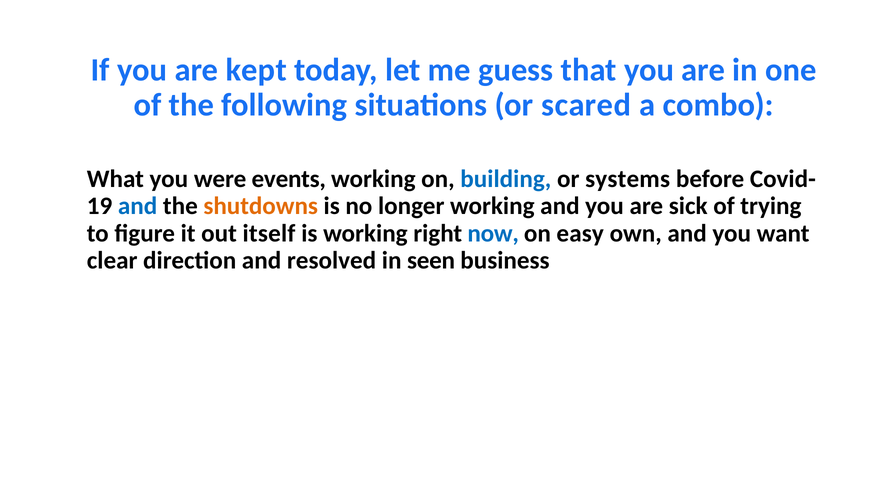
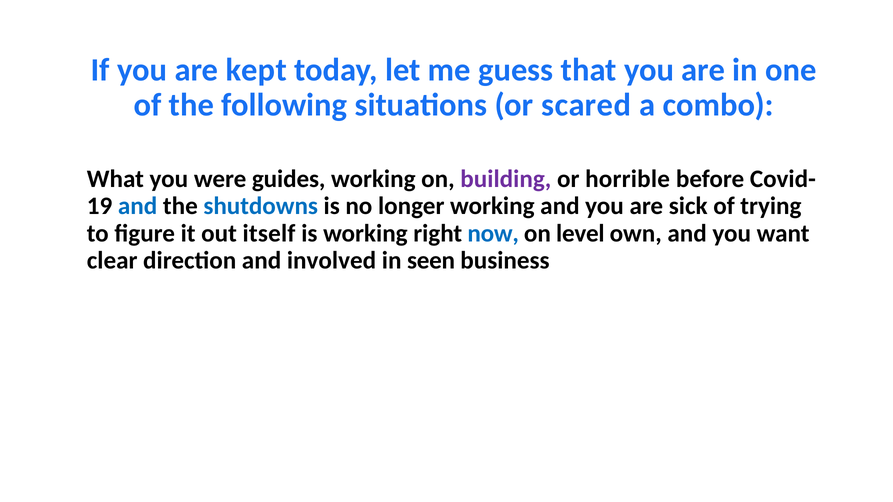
events: events -> guides (289, 179)
building colour: blue -> purple (506, 179)
systems: systems -> horrible (628, 179)
shutdowns colour: orange -> blue (261, 206)
easy: easy -> level (580, 233)
resolved: resolved -> involved (332, 261)
